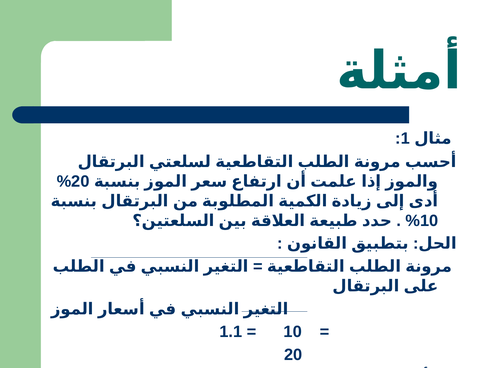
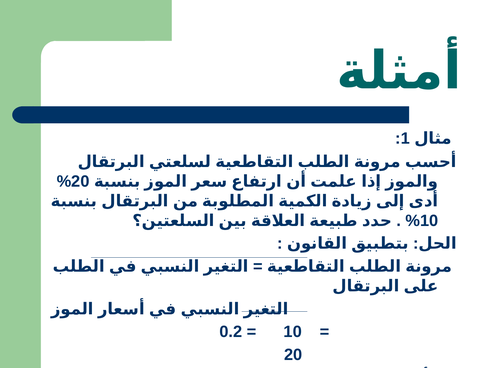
1.1: 1.1 -> 0.2 (231, 332)
